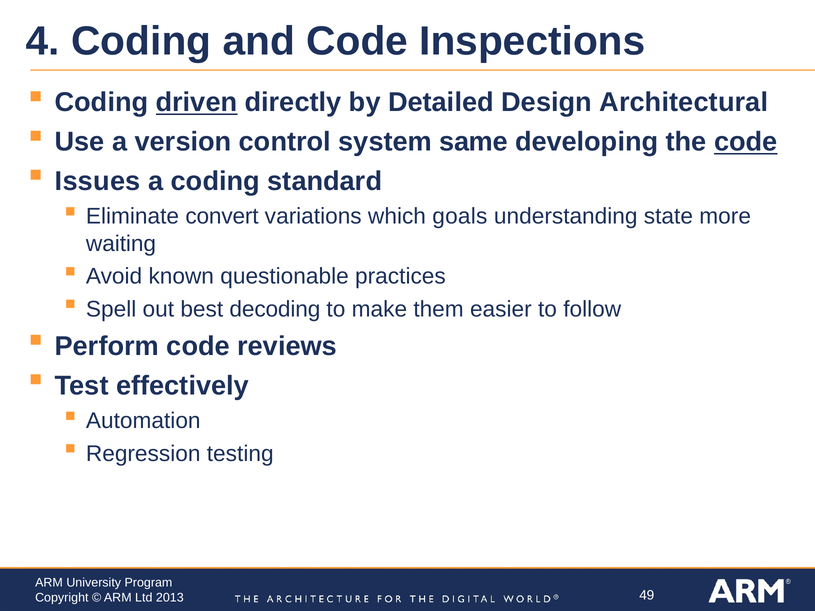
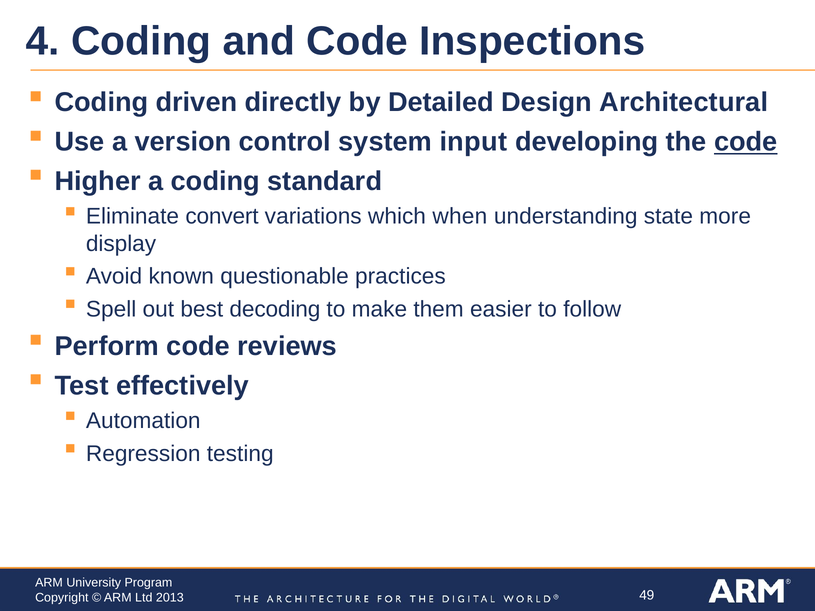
driven underline: present -> none (197, 103)
same: same -> input (473, 142)
Issues: Issues -> Higher (98, 181)
goals: goals -> when (460, 217)
waiting: waiting -> display (121, 244)
